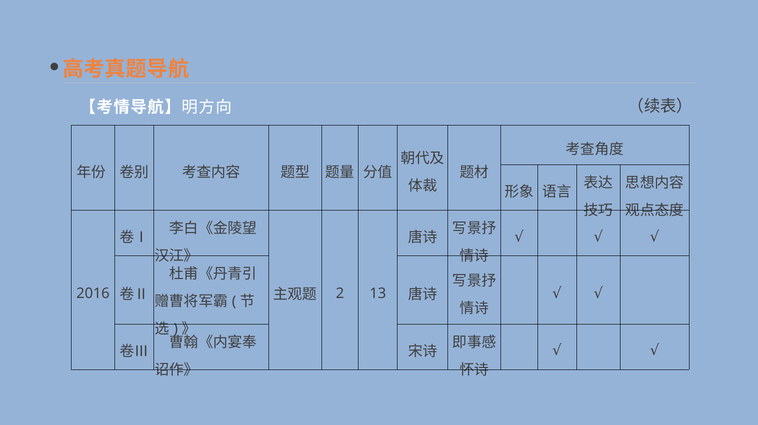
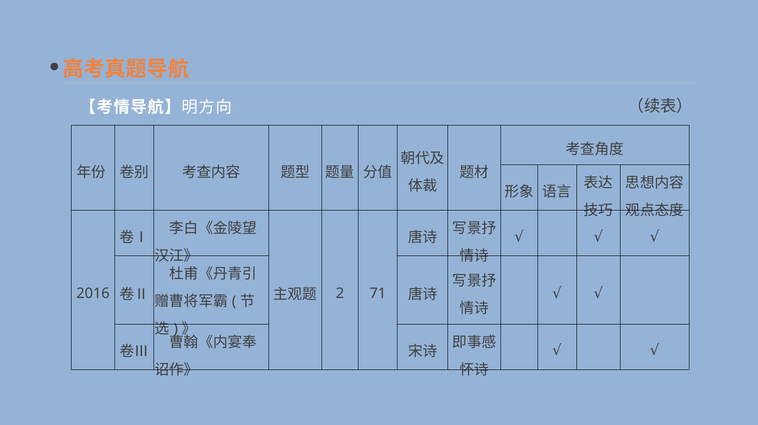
13: 13 -> 71 (378, 294)
